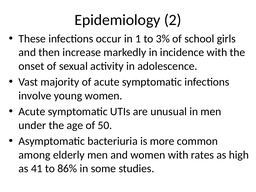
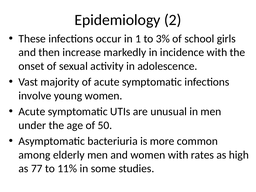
41: 41 -> 77 (37, 169)
86%: 86% -> 11% (67, 169)
